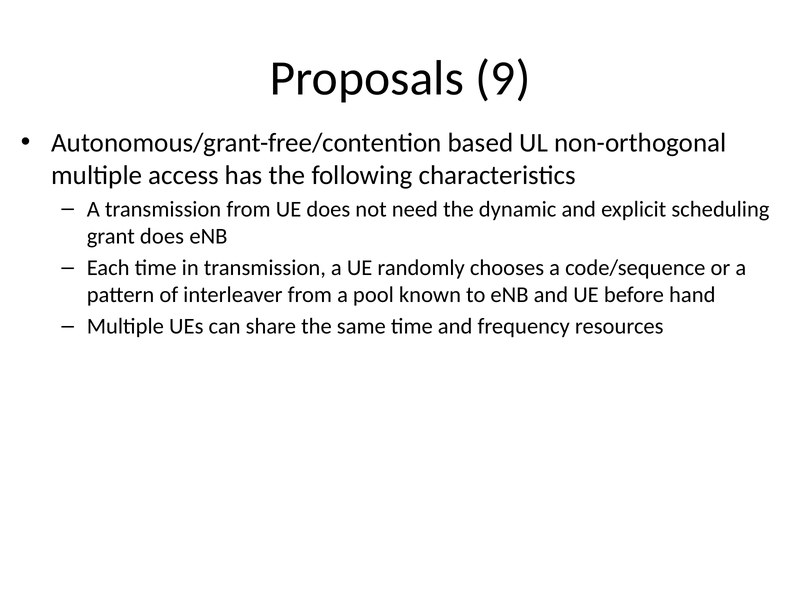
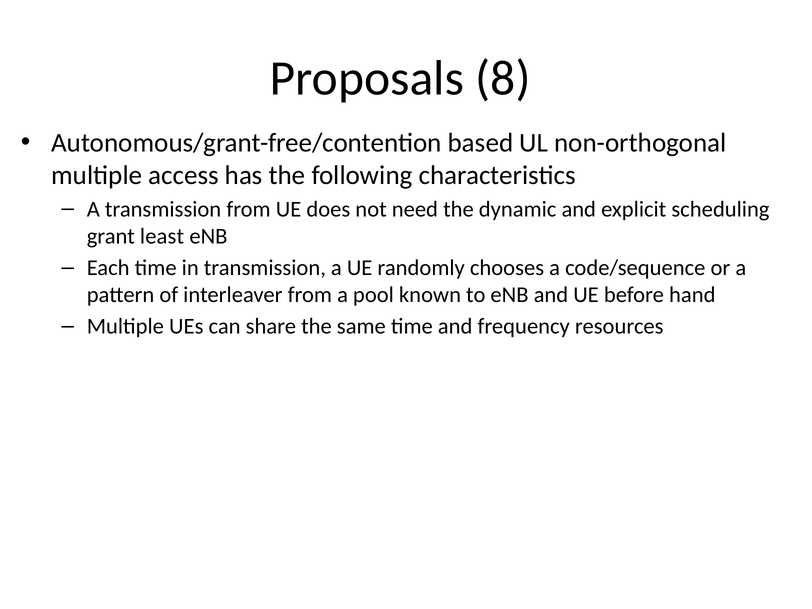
9: 9 -> 8 (503, 79)
grant does: does -> least (162, 236)
